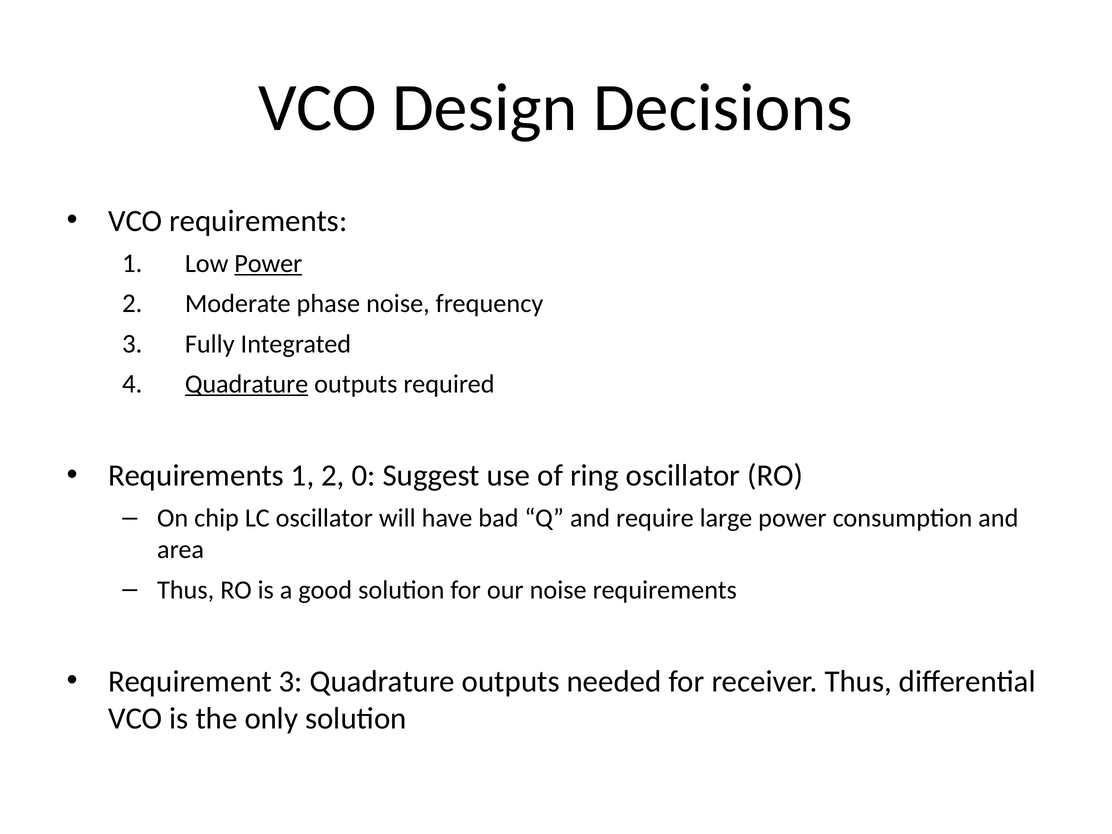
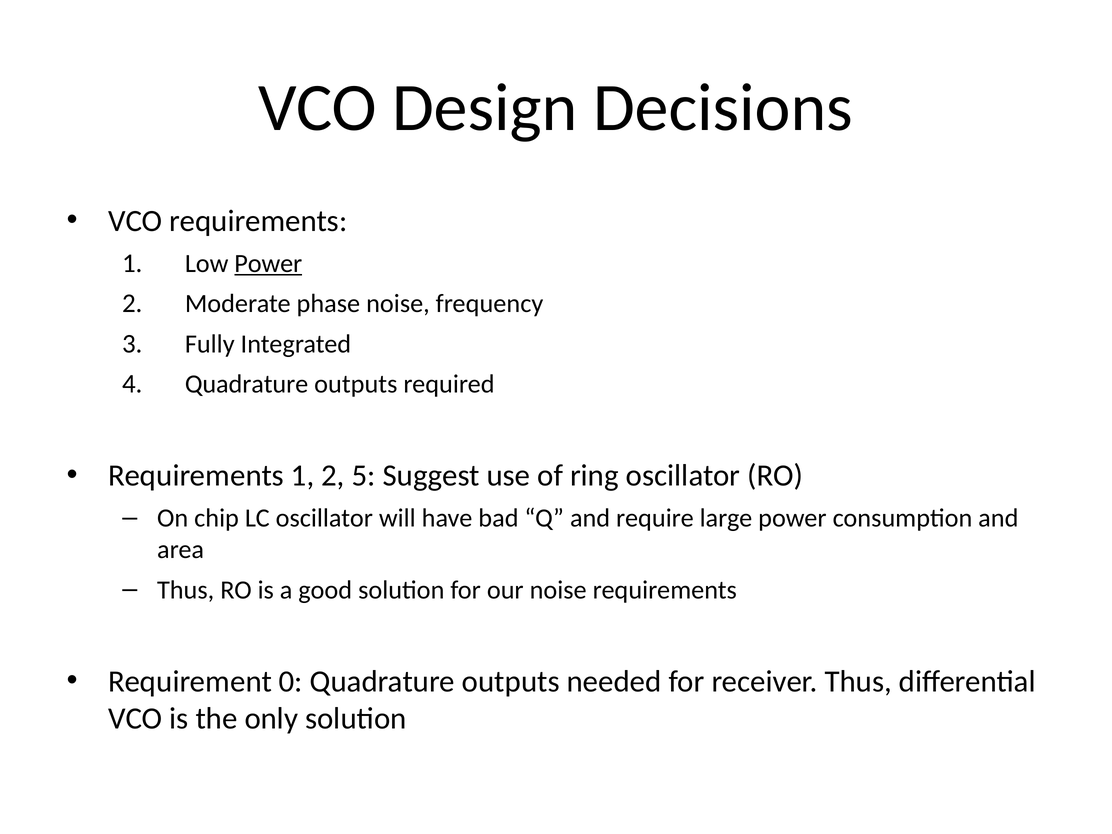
Quadrature underline: present -> none (247, 384)
0: 0 -> 5 (364, 476)
Requirement 3: 3 -> 0 (291, 681)
